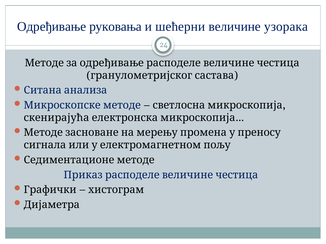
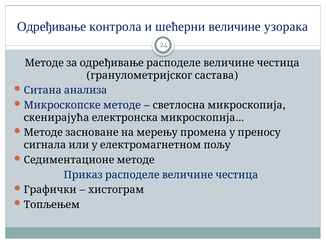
руковања: руковања -> контрола (115, 27)
Дијаметра: Дијаметра -> Топљењем (52, 205)
